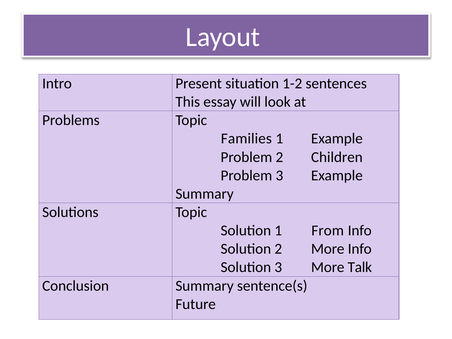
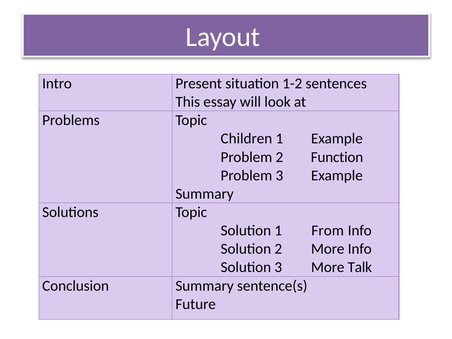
Families: Families -> Children (246, 139)
Children: Children -> Function (337, 157)
